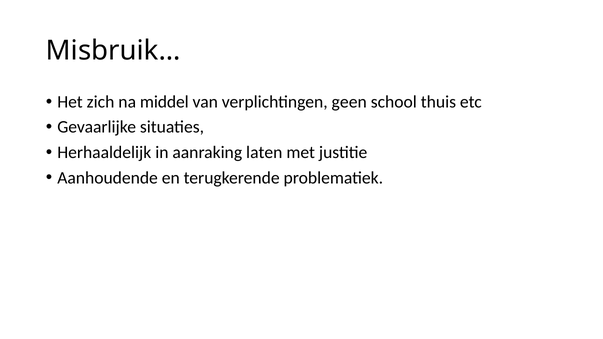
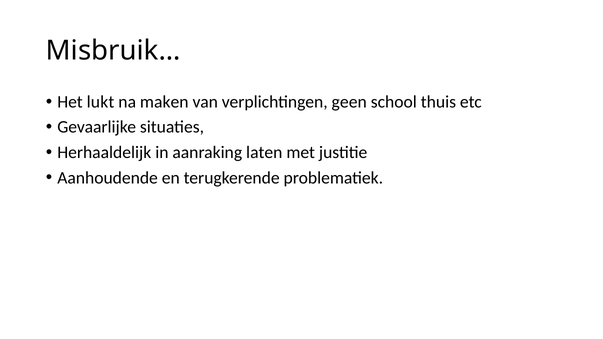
zich: zich -> lukt (100, 102)
middel: middel -> maken (164, 102)
